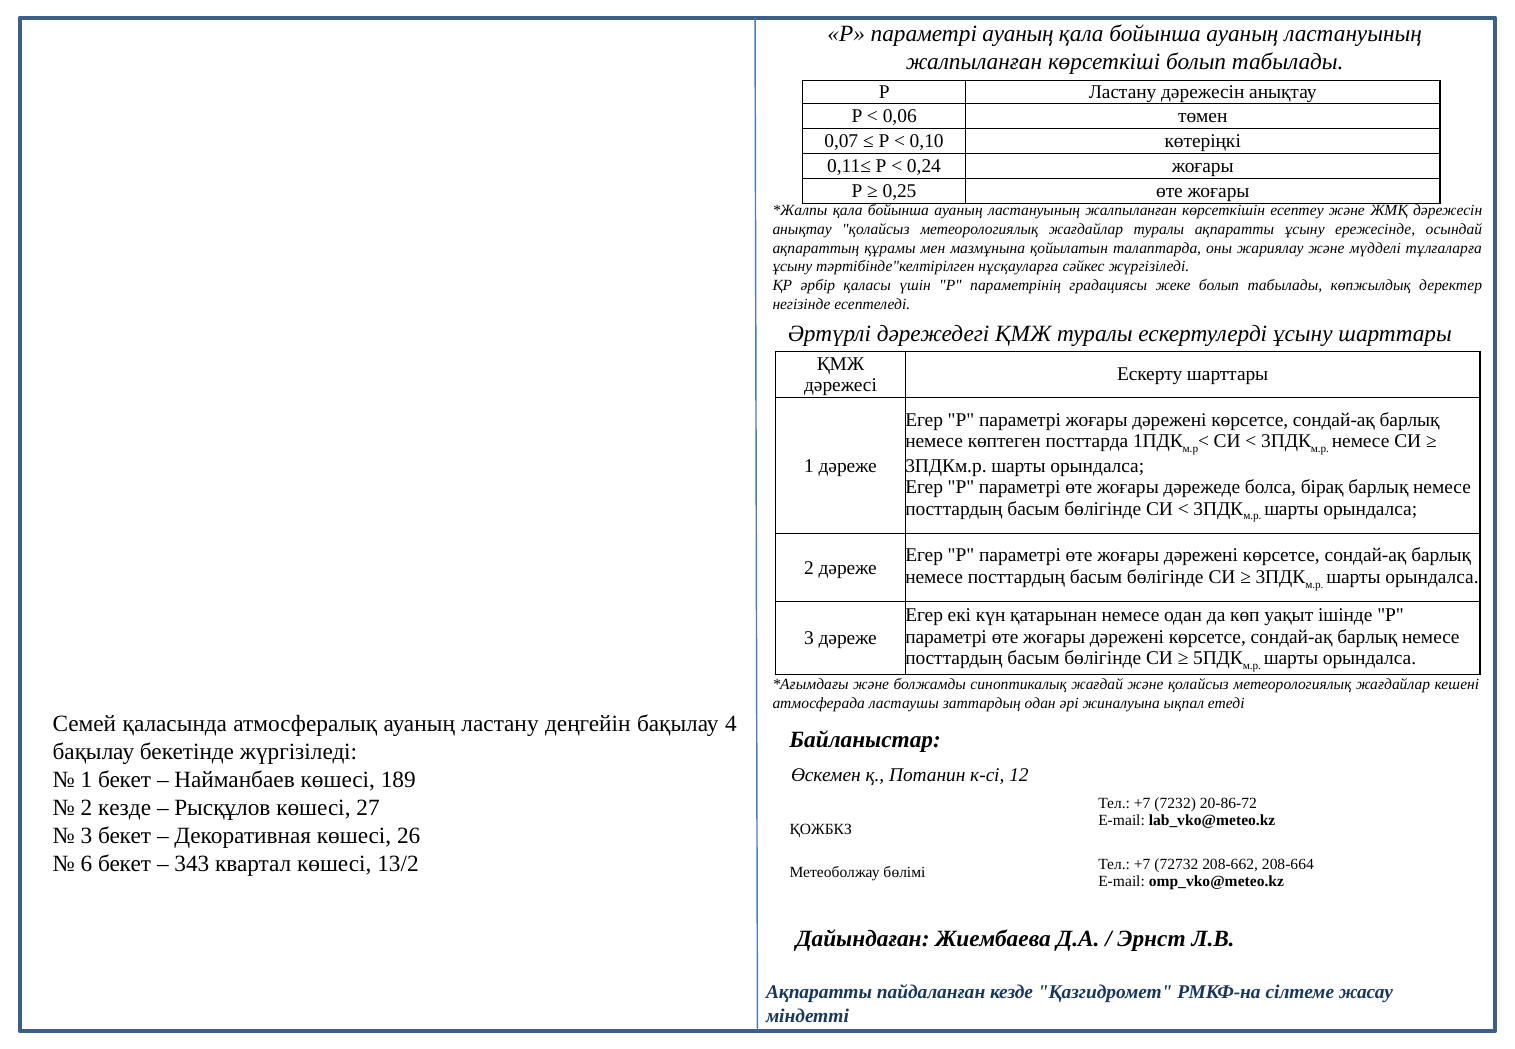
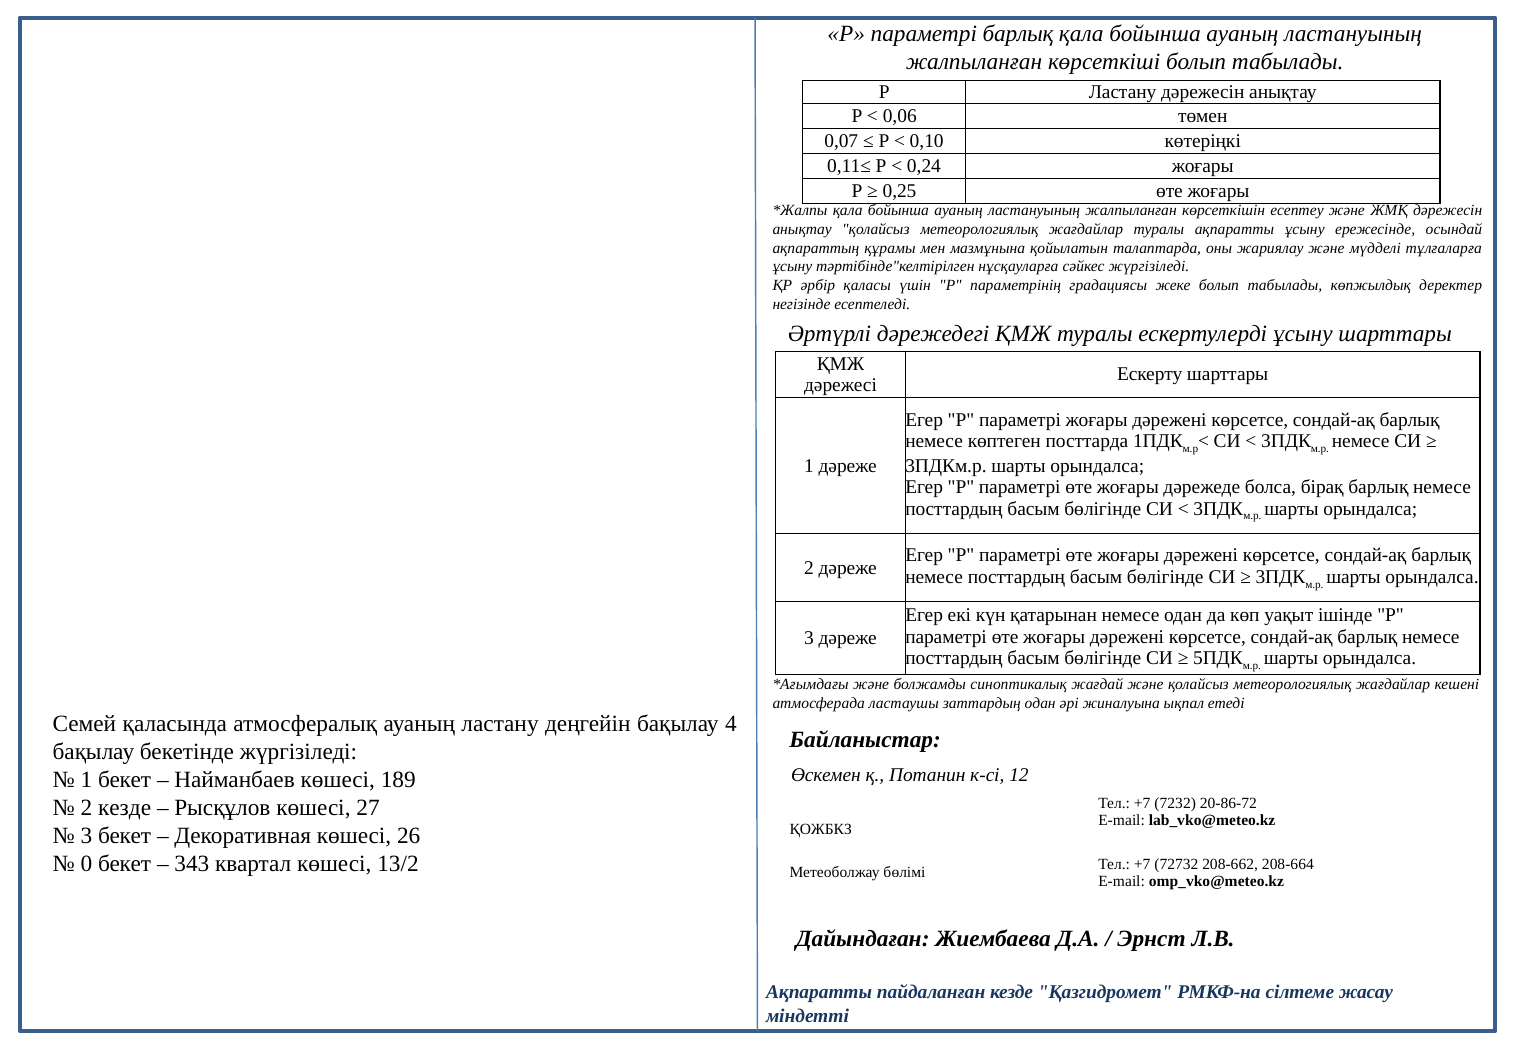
параметрі ауаның: ауаның -> барлық (1018, 34)
6: 6 -> 0 (86, 864)
